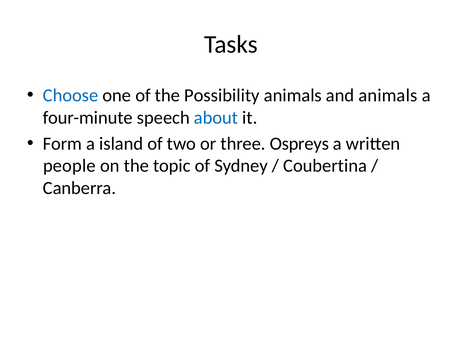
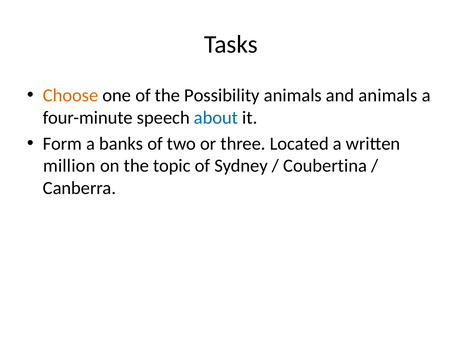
Choose colour: blue -> orange (71, 95)
island: island -> banks (121, 143)
Ospreys: Ospreys -> Located (299, 143)
people: people -> million (69, 166)
